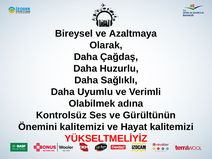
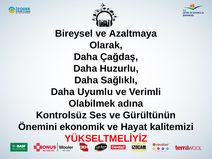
Önemini kalitemizi: kalitemizi -> ekonomik (82, 127)
